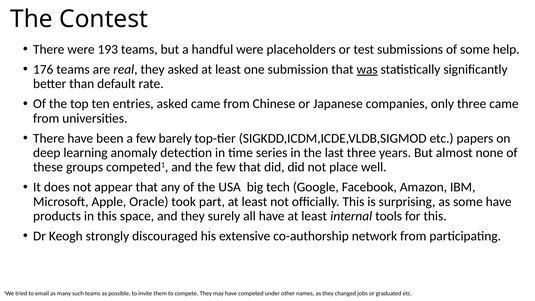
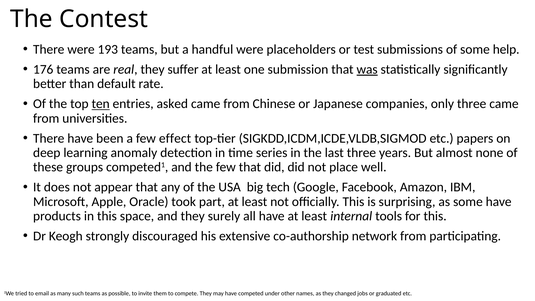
they asked: asked -> suffer (183, 69)
ten underline: none -> present (101, 104)
barely: barely -> effect (175, 138)
